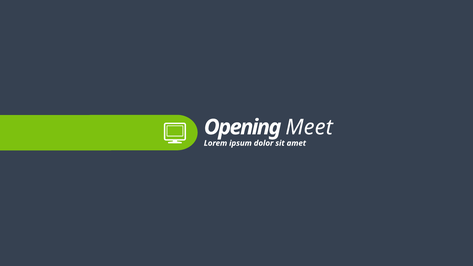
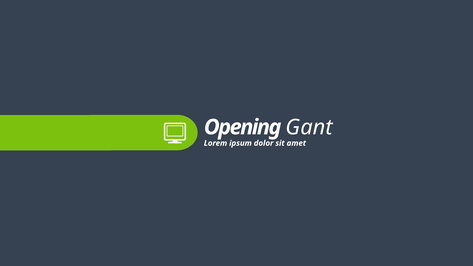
Meet: Meet -> Gant (309, 127)
